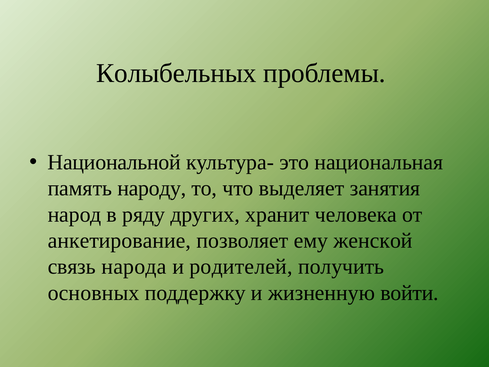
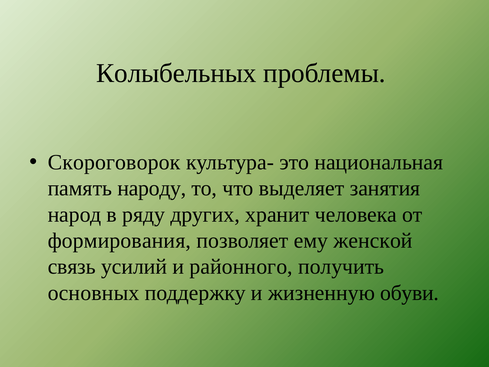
Национальной: Национальной -> Скороговорок (114, 162)
анкетирование: анкетирование -> формирования (119, 241)
народа: народа -> усилий (134, 267)
родителей: родителей -> районного (241, 267)
войти: войти -> обуви (410, 293)
